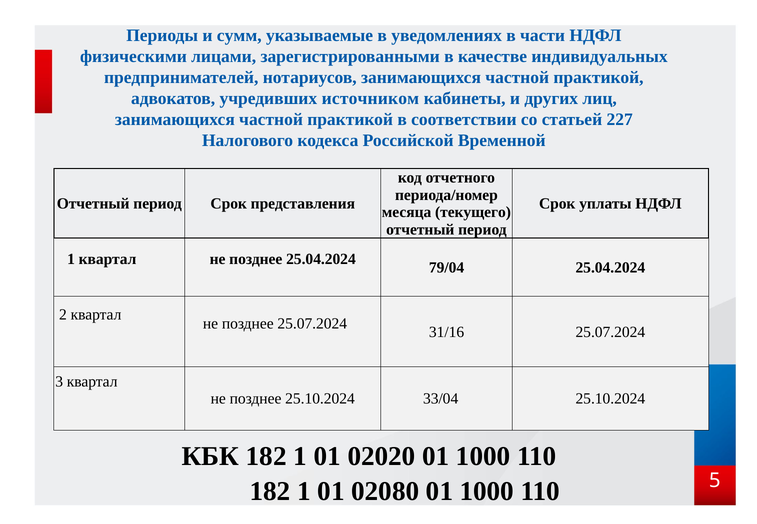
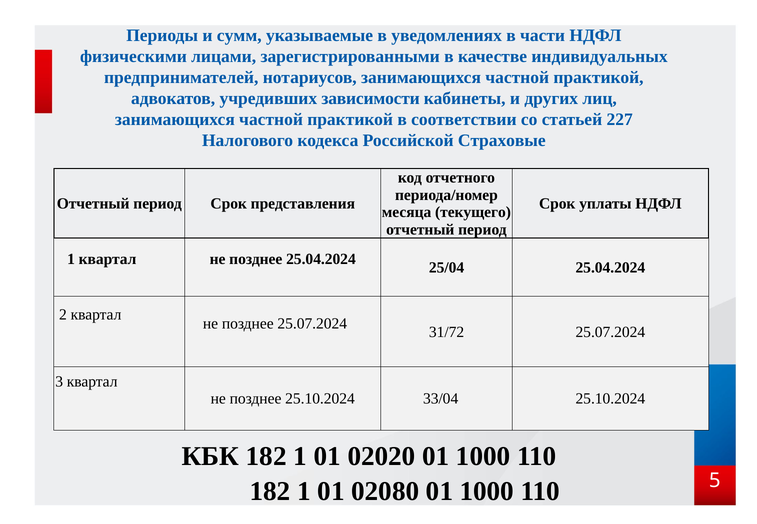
источником: источником -> зависимости (371, 98)
Временной: Временной -> Страховые (502, 140)
79/04: 79/04 -> 25/04 (447, 268)
31/16: 31/16 -> 31/72 (447, 332)
